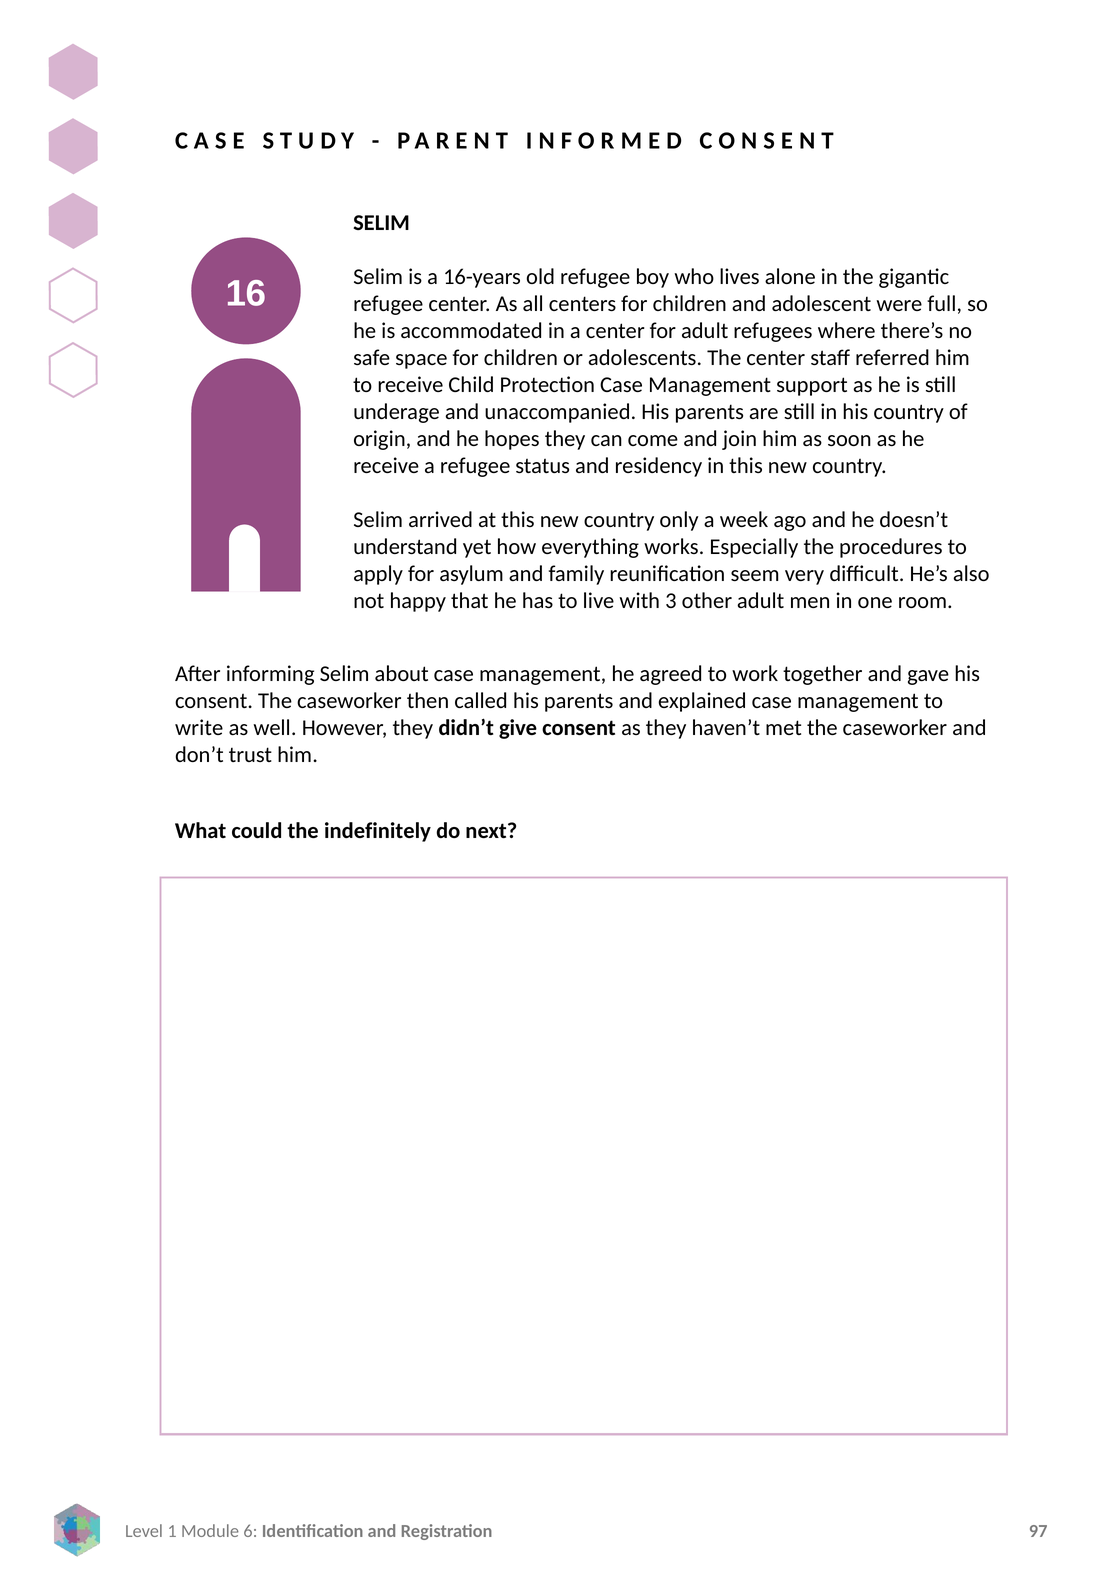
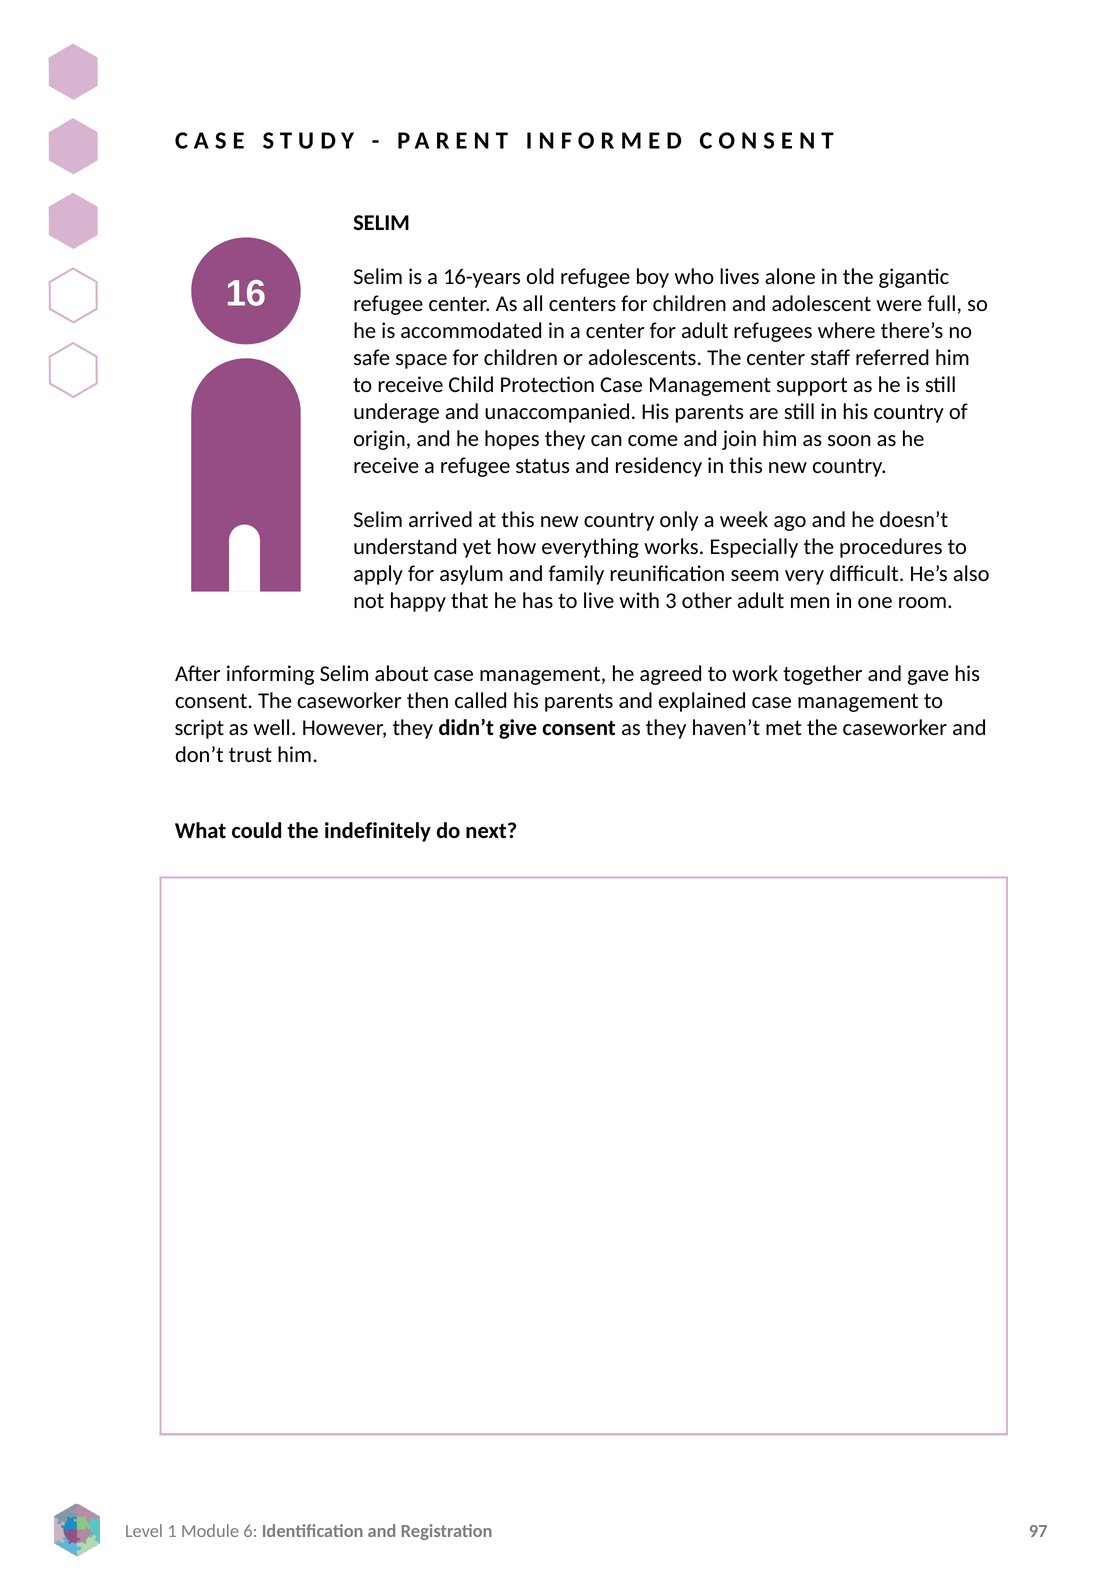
write: write -> script (199, 728)
